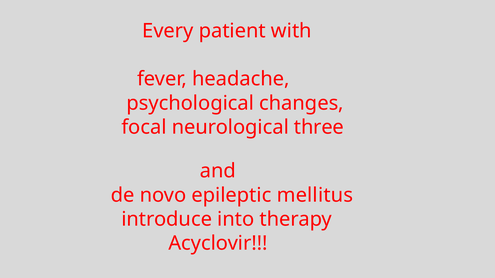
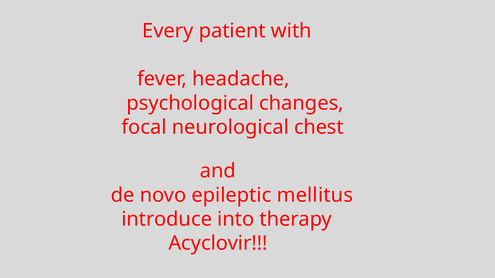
three: three -> chest (319, 128)
